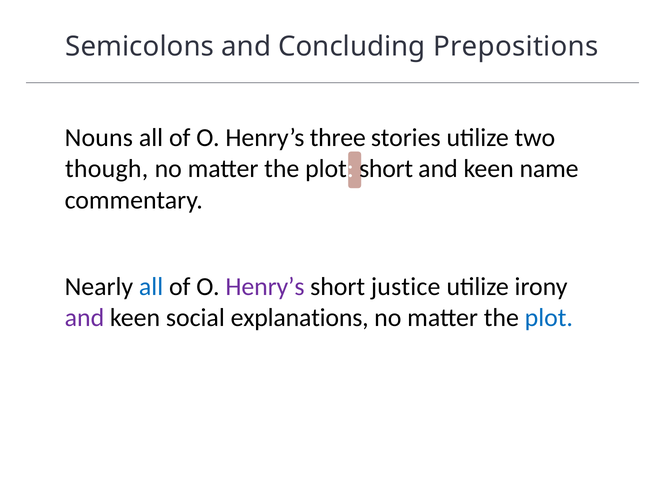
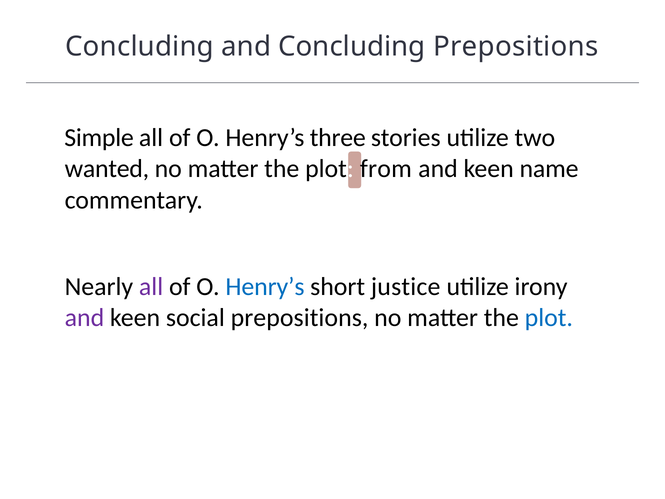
Semicolons: Semicolons -> Concluding (140, 46)
Nouns: Nouns -> Simple (99, 138)
though: though -> wanted (107, 169)
plot short: short -> from (386, 169)
all colour: blue -> purple (151, 287)
Henry’s colour: purple -> blue (265, 287)
social explanations: explanations -> prepositions (300, 318)
